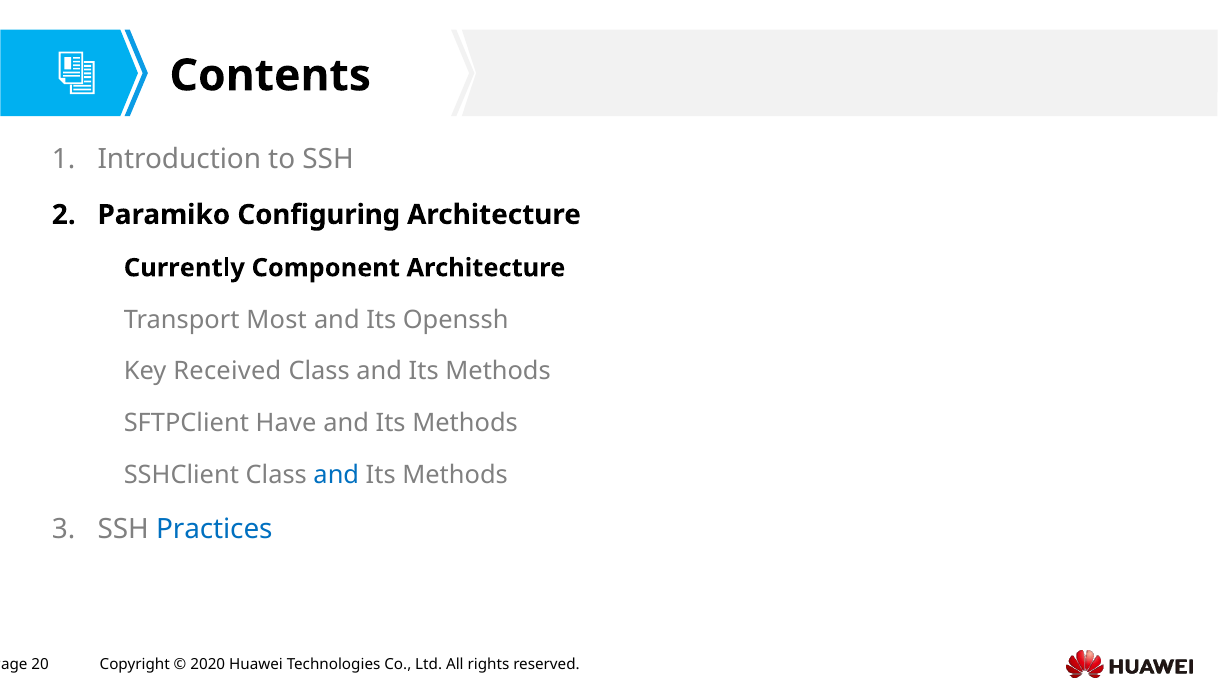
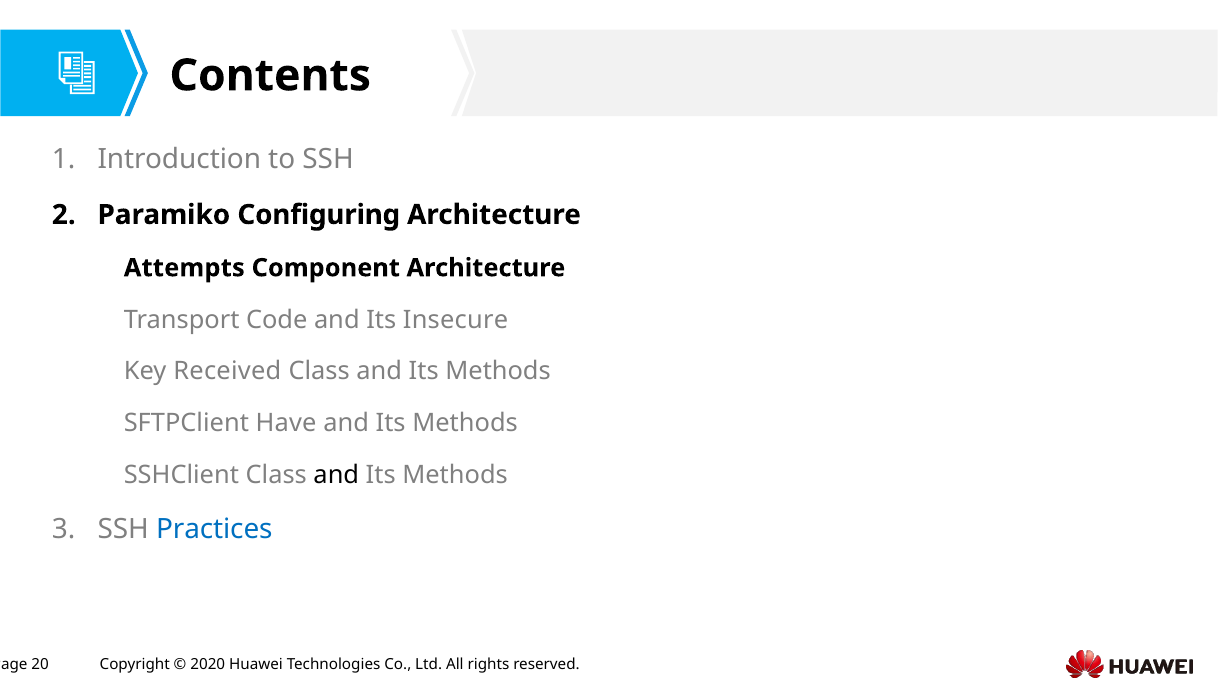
Currently: Currently -> Attempts (184, 268)
Most: Most -> Code (277, 320)
Openssh: Openssh -> Insecure (456, 320)
and colour: blue -> black (336, 475)
